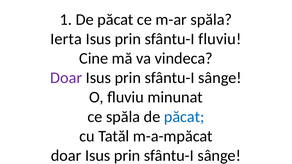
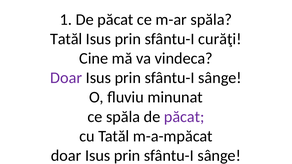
Ierta: Ierta -> Tatăl (66, 39)
sfântu-I fluviu: fluviu -> curăţi (220, 39)
păcat colour: blue -> purple (184, 117)
